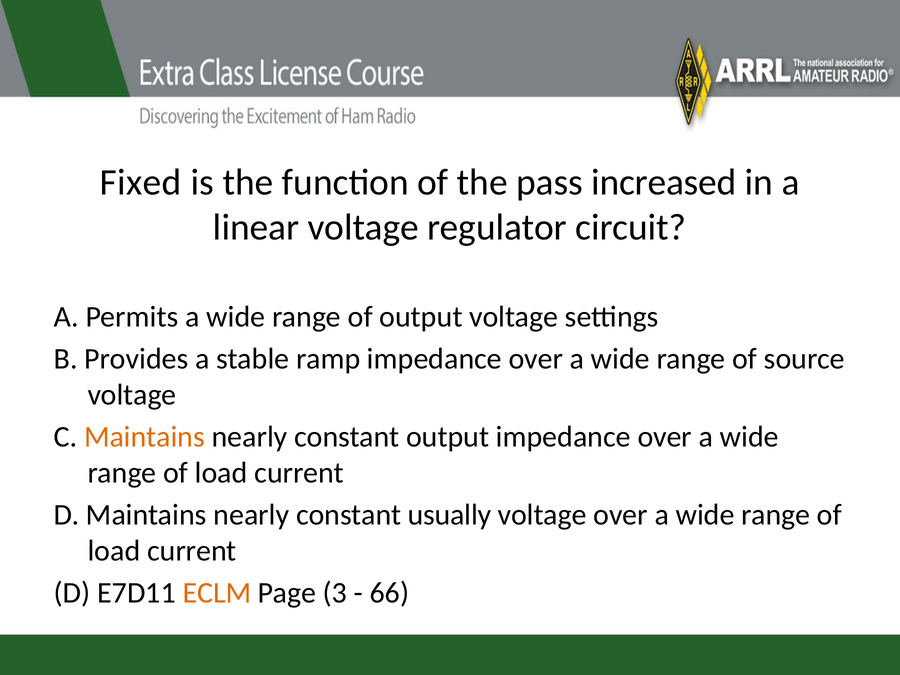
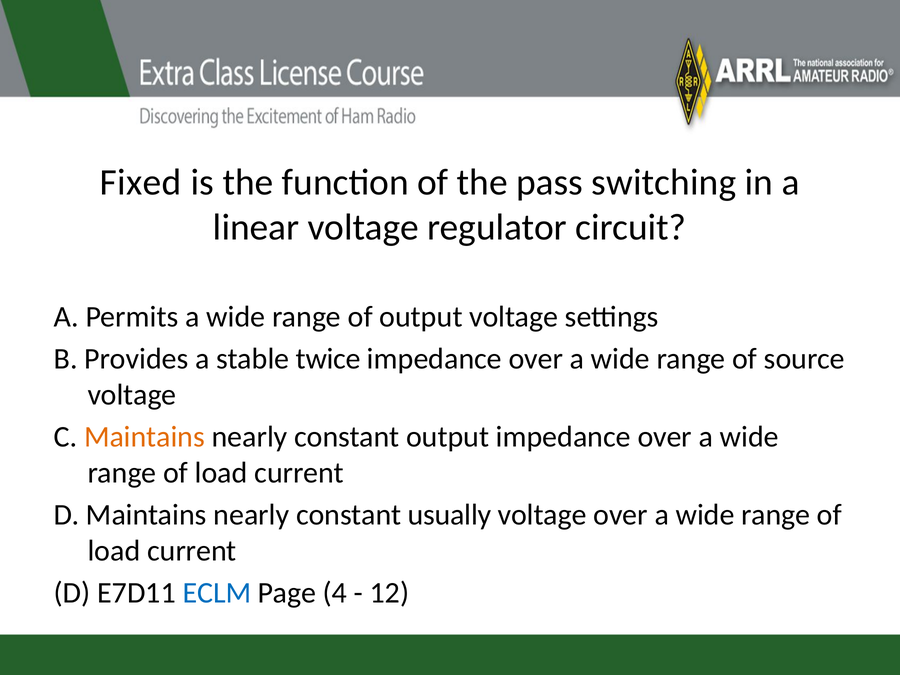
increased: increased -> switching (664, 183)
ramp: ramp -> twice (328, 359)
ECLM colour: orange -> blue (217, 593)
3: 3 -> 4 (335, 593)
66: 66 -> 12 (389, 593)
